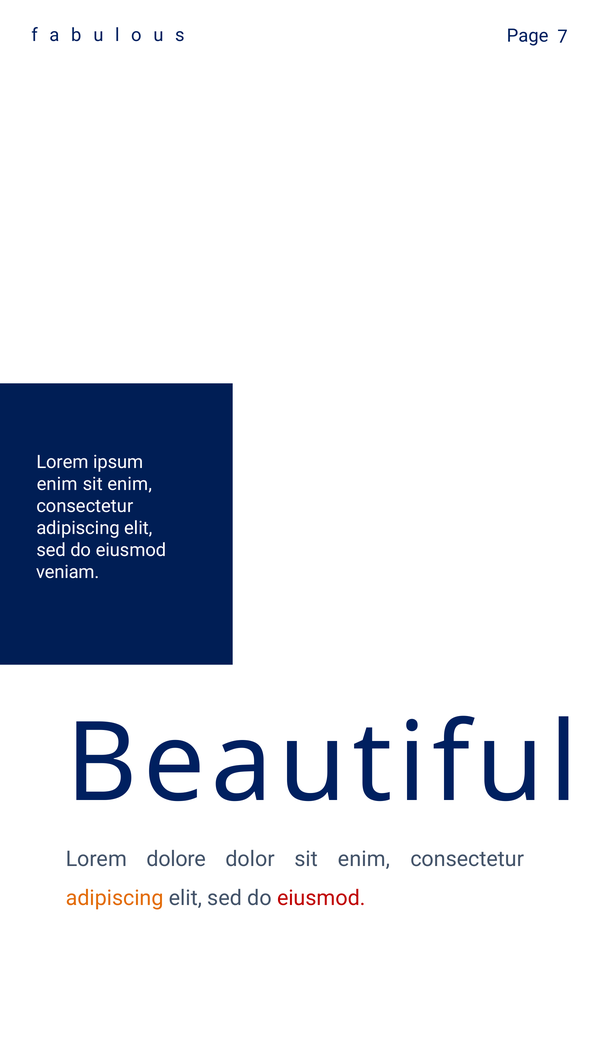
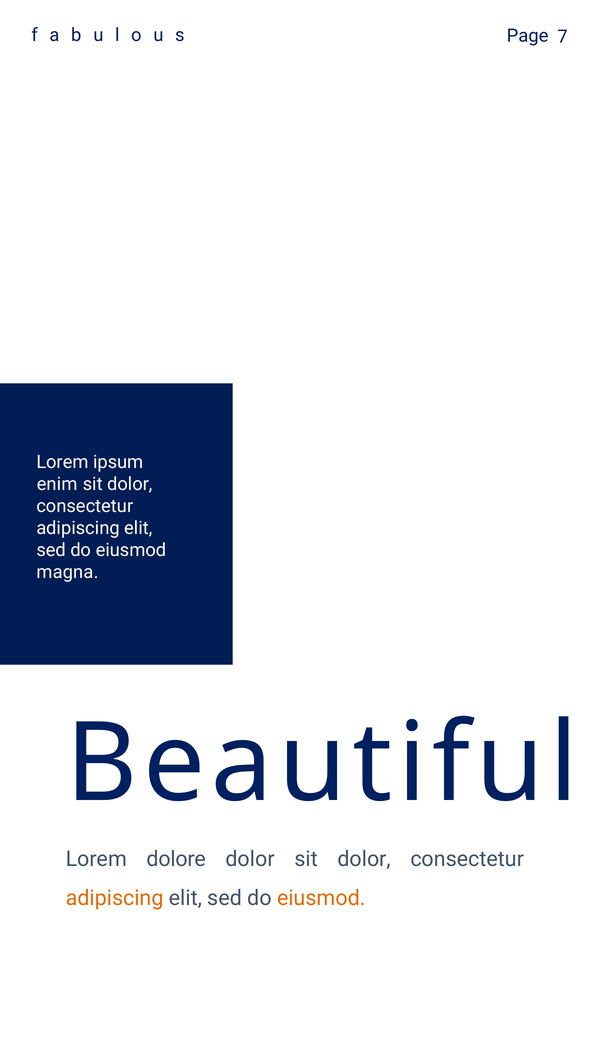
enim: enim -> dolor (130, 484)
veniam: veniam -> magna (68, 572)
dolor sit enim: enim -> dolor (364, 860)
eiusmod colour: red -> orange (321, 899)
